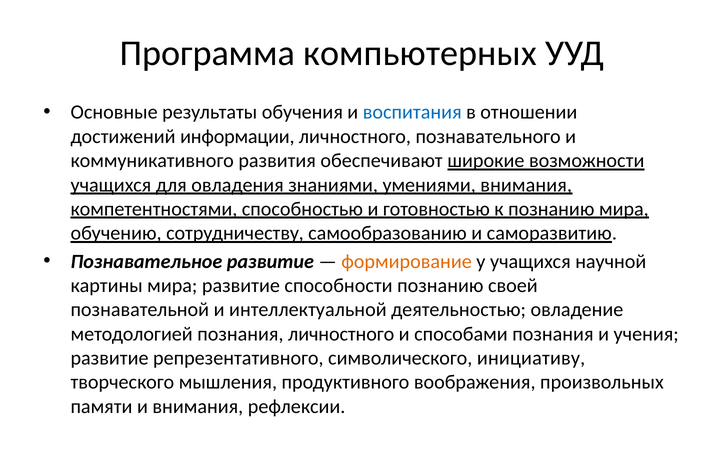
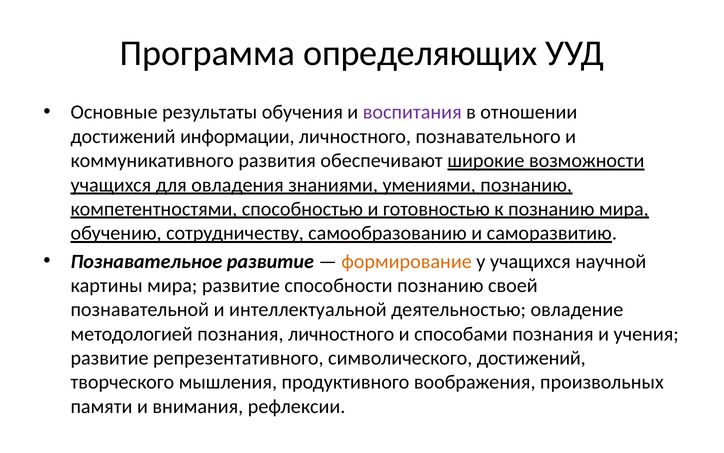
компьютерных: компьютерных -> определяющих (420, 53)
воспитания colour: blue -> purple (412, 112)
умениями внимания: внимания -> познанию (526, 185)
символического инициативу: инициативу -> достижений (531, 358)
